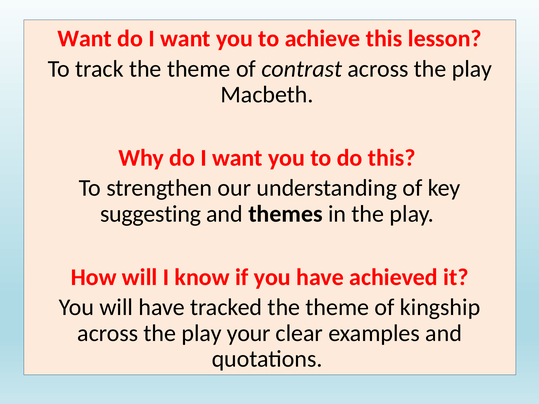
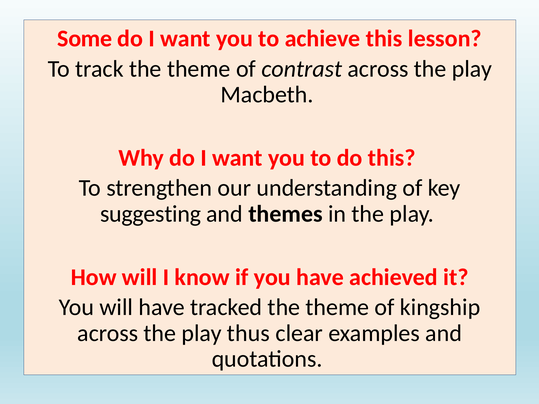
Want: Want -> Some (85, 39)
your: your -> thus (248, 333)
